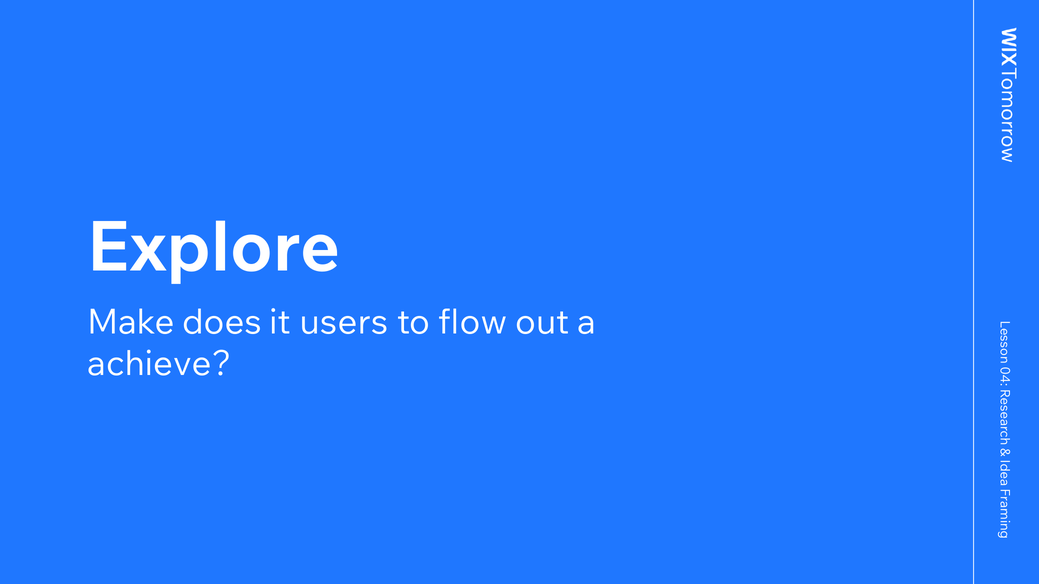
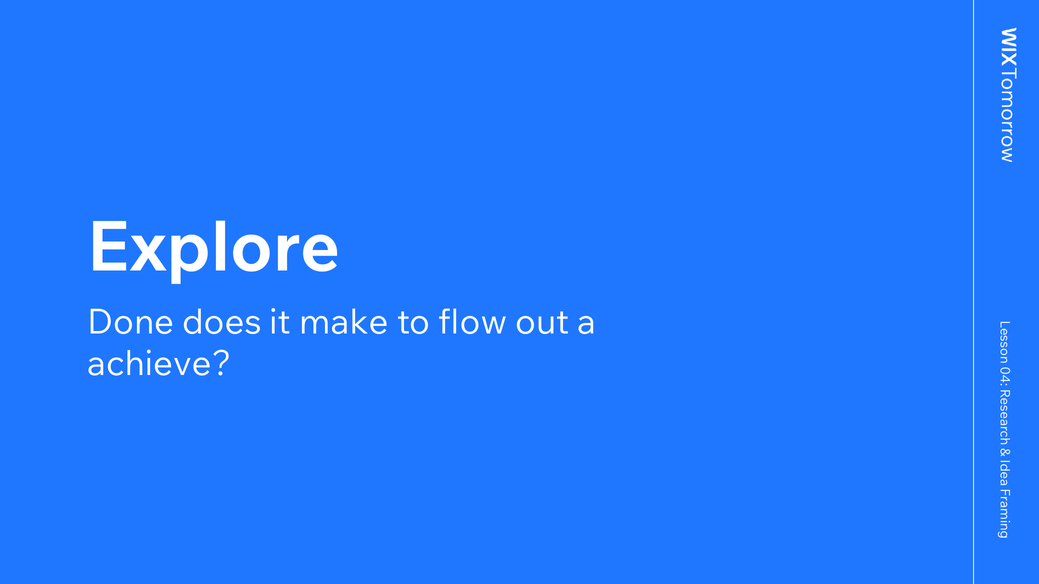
Make: Make -> Done (131, 323)
users: users -> make (344, 323)
